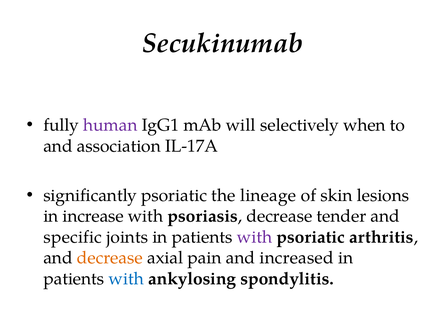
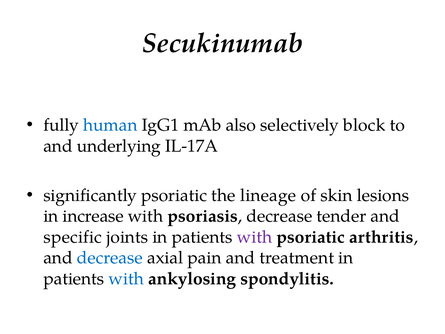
human colour: purple -> blue (110, 125)
will: will -> also (241, 125)
when: when -> block (364, 125)
association: association -> underlying (119, 146)
decrease colour: orange -> blue (110, 258)
increased: increased -> treatment (297, 258)
